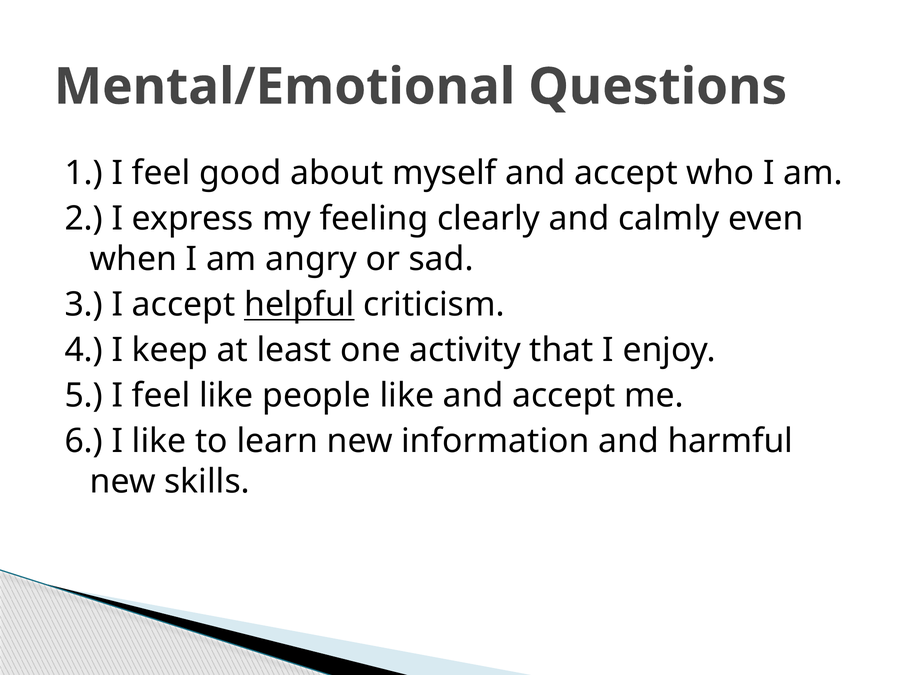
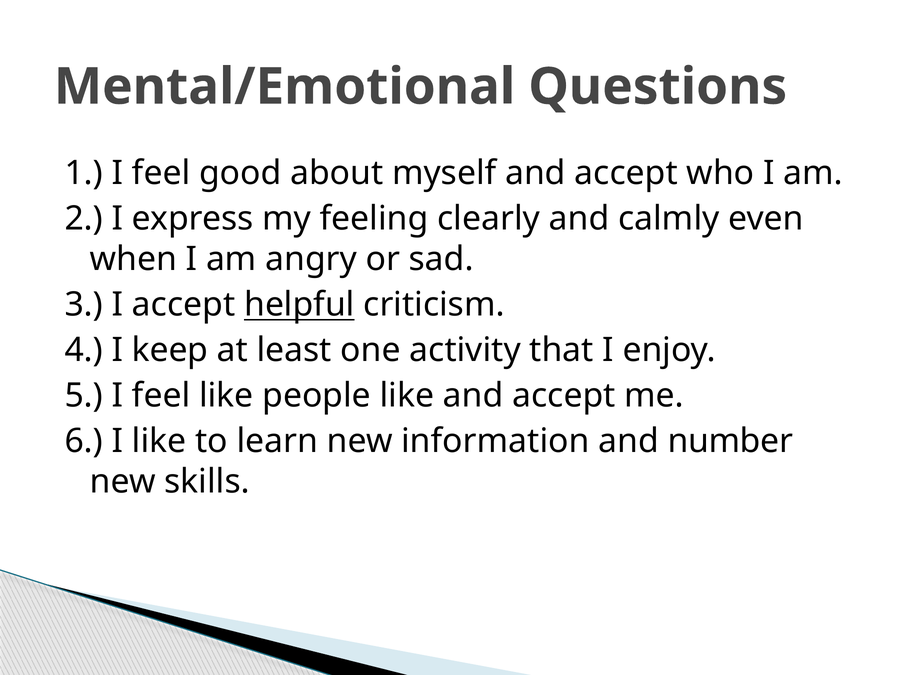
harmful: harmful -> number (730, 441)
